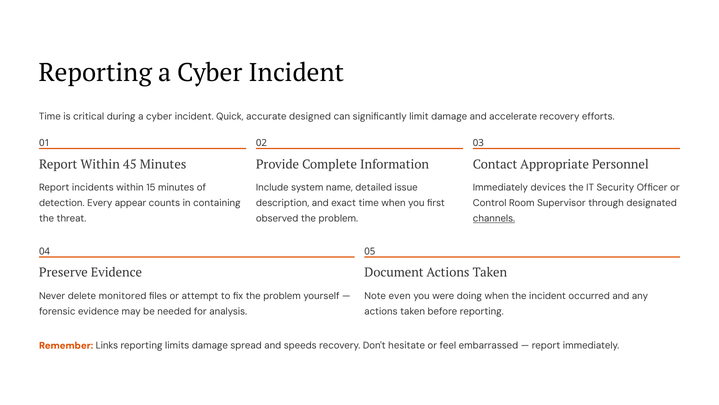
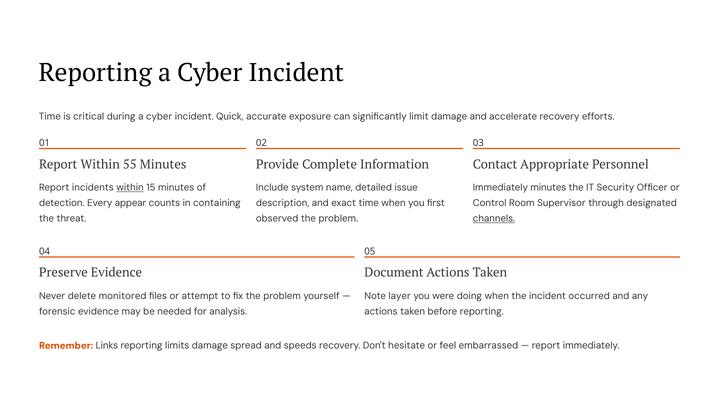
designed: designed -> exposure (310, 116)
45: 45 -> 55 (130, 164)
within underline: none -> present (130, 187)
Immediately devices: devices -> minutes (548, 187)
even: even -> layer (400, 296)
